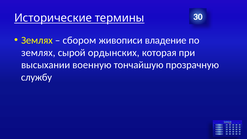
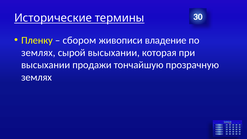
Землях: Землях -> Пленку (37, 40)
сырой ордынских: ордынских -> высыхании (114, 53)
военную: военную -> продажи (92, 65)
службу: службу -> землях (36, 77)
